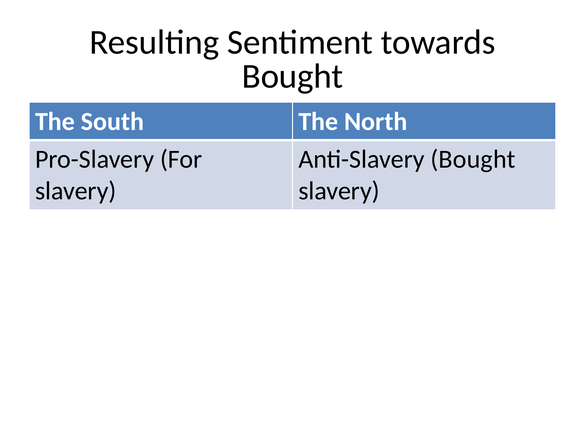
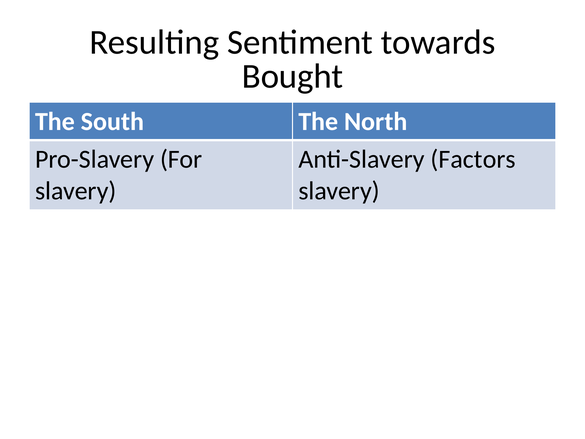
Anti-Slavery Bought: Bought -> Factors (473, 159)
